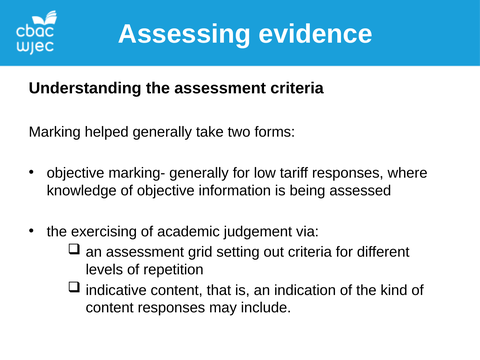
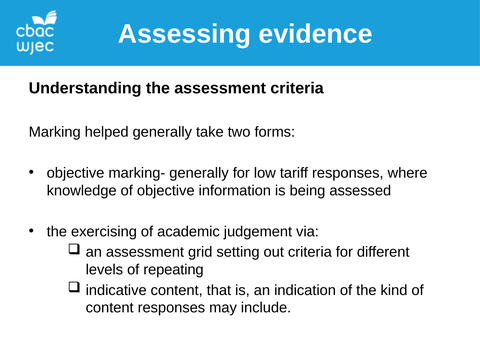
repetition: repetition -> repeating (173, 270)
